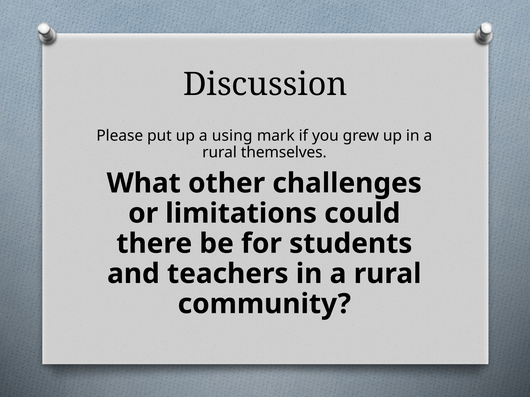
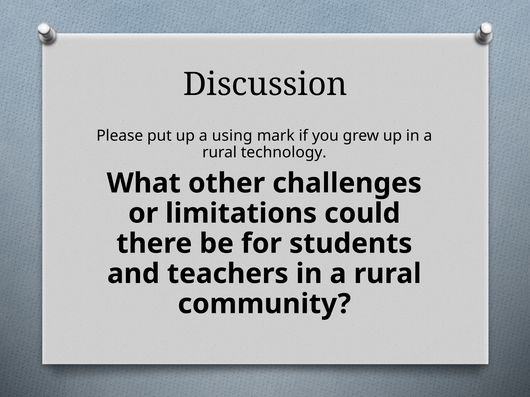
themselves: themselves -> technology (284, 153)
